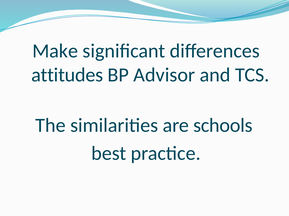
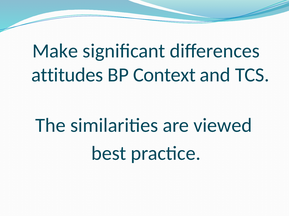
Advisor: Advisor -> Context (164, 75)
schools: schools -> viewed (223, 126)
